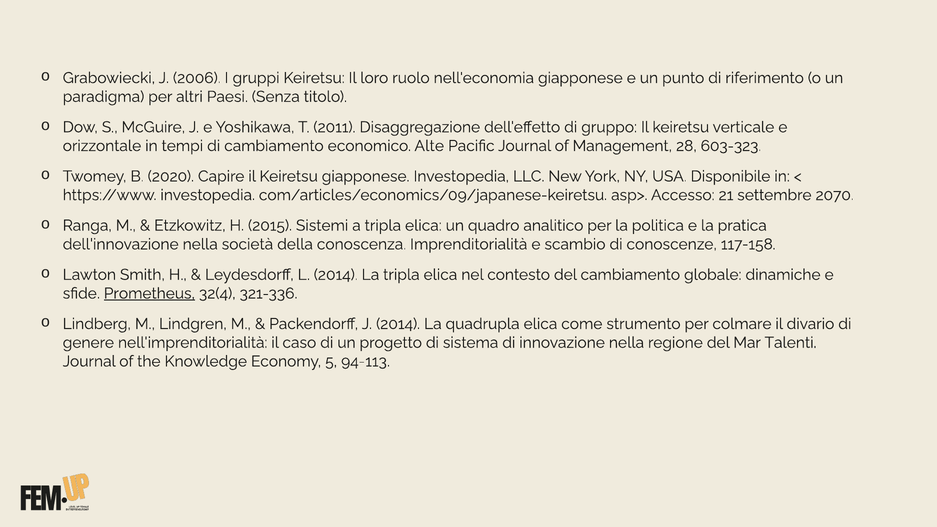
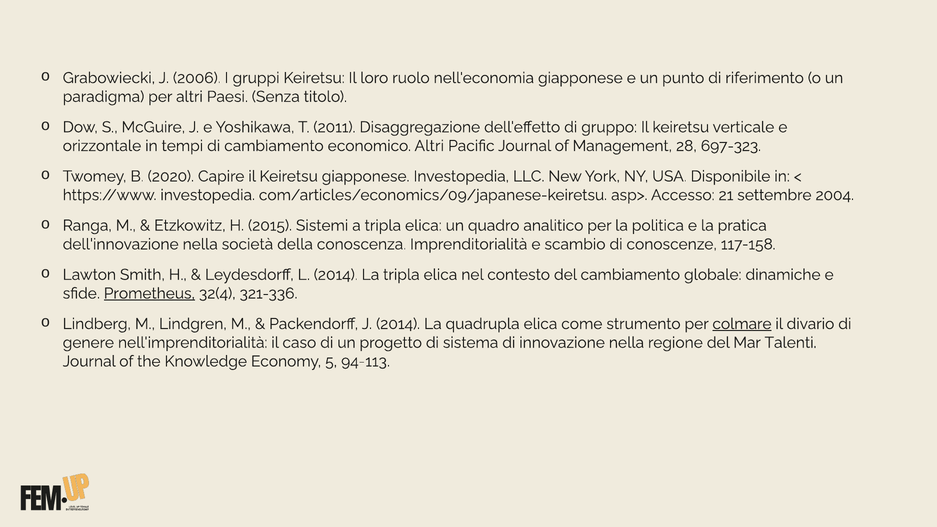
economico Alte: Alte -> Altri (429, 146)
603-323: 603-323 -> 697-323 (731, 146)
2070: 2070 -> 2004 (835, 195)
colmare underline: none -> present (742, 324)
